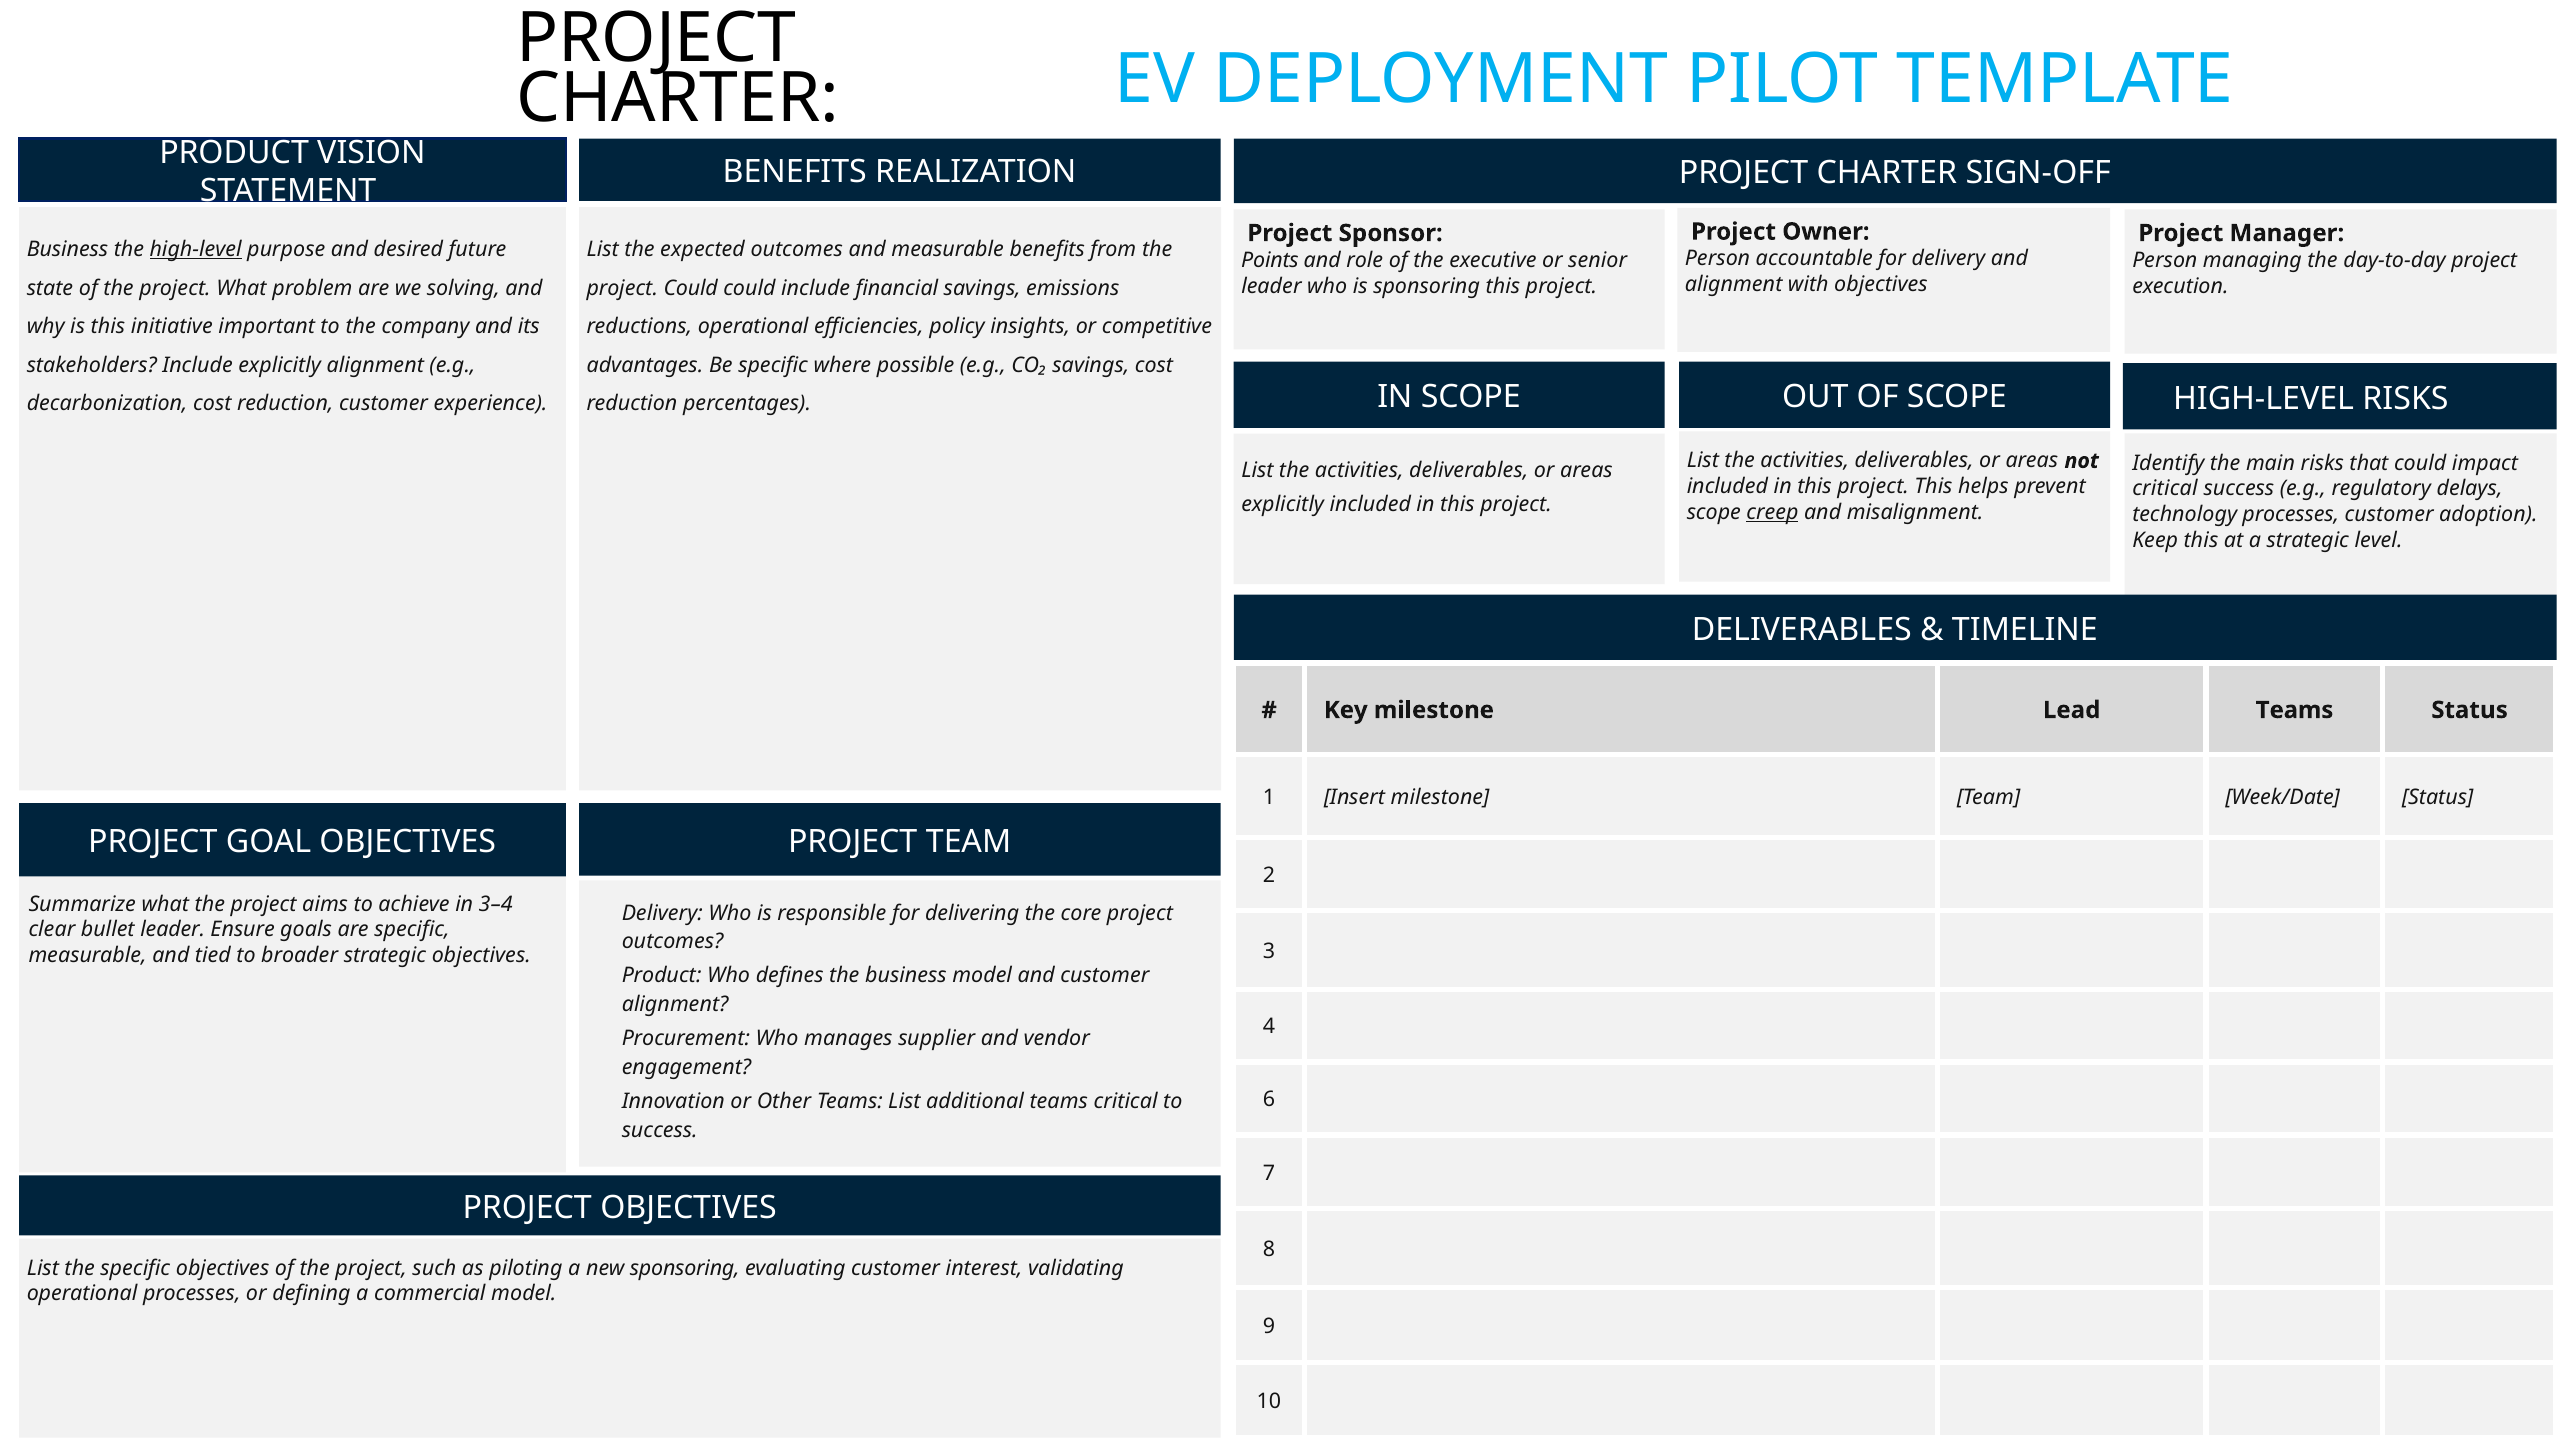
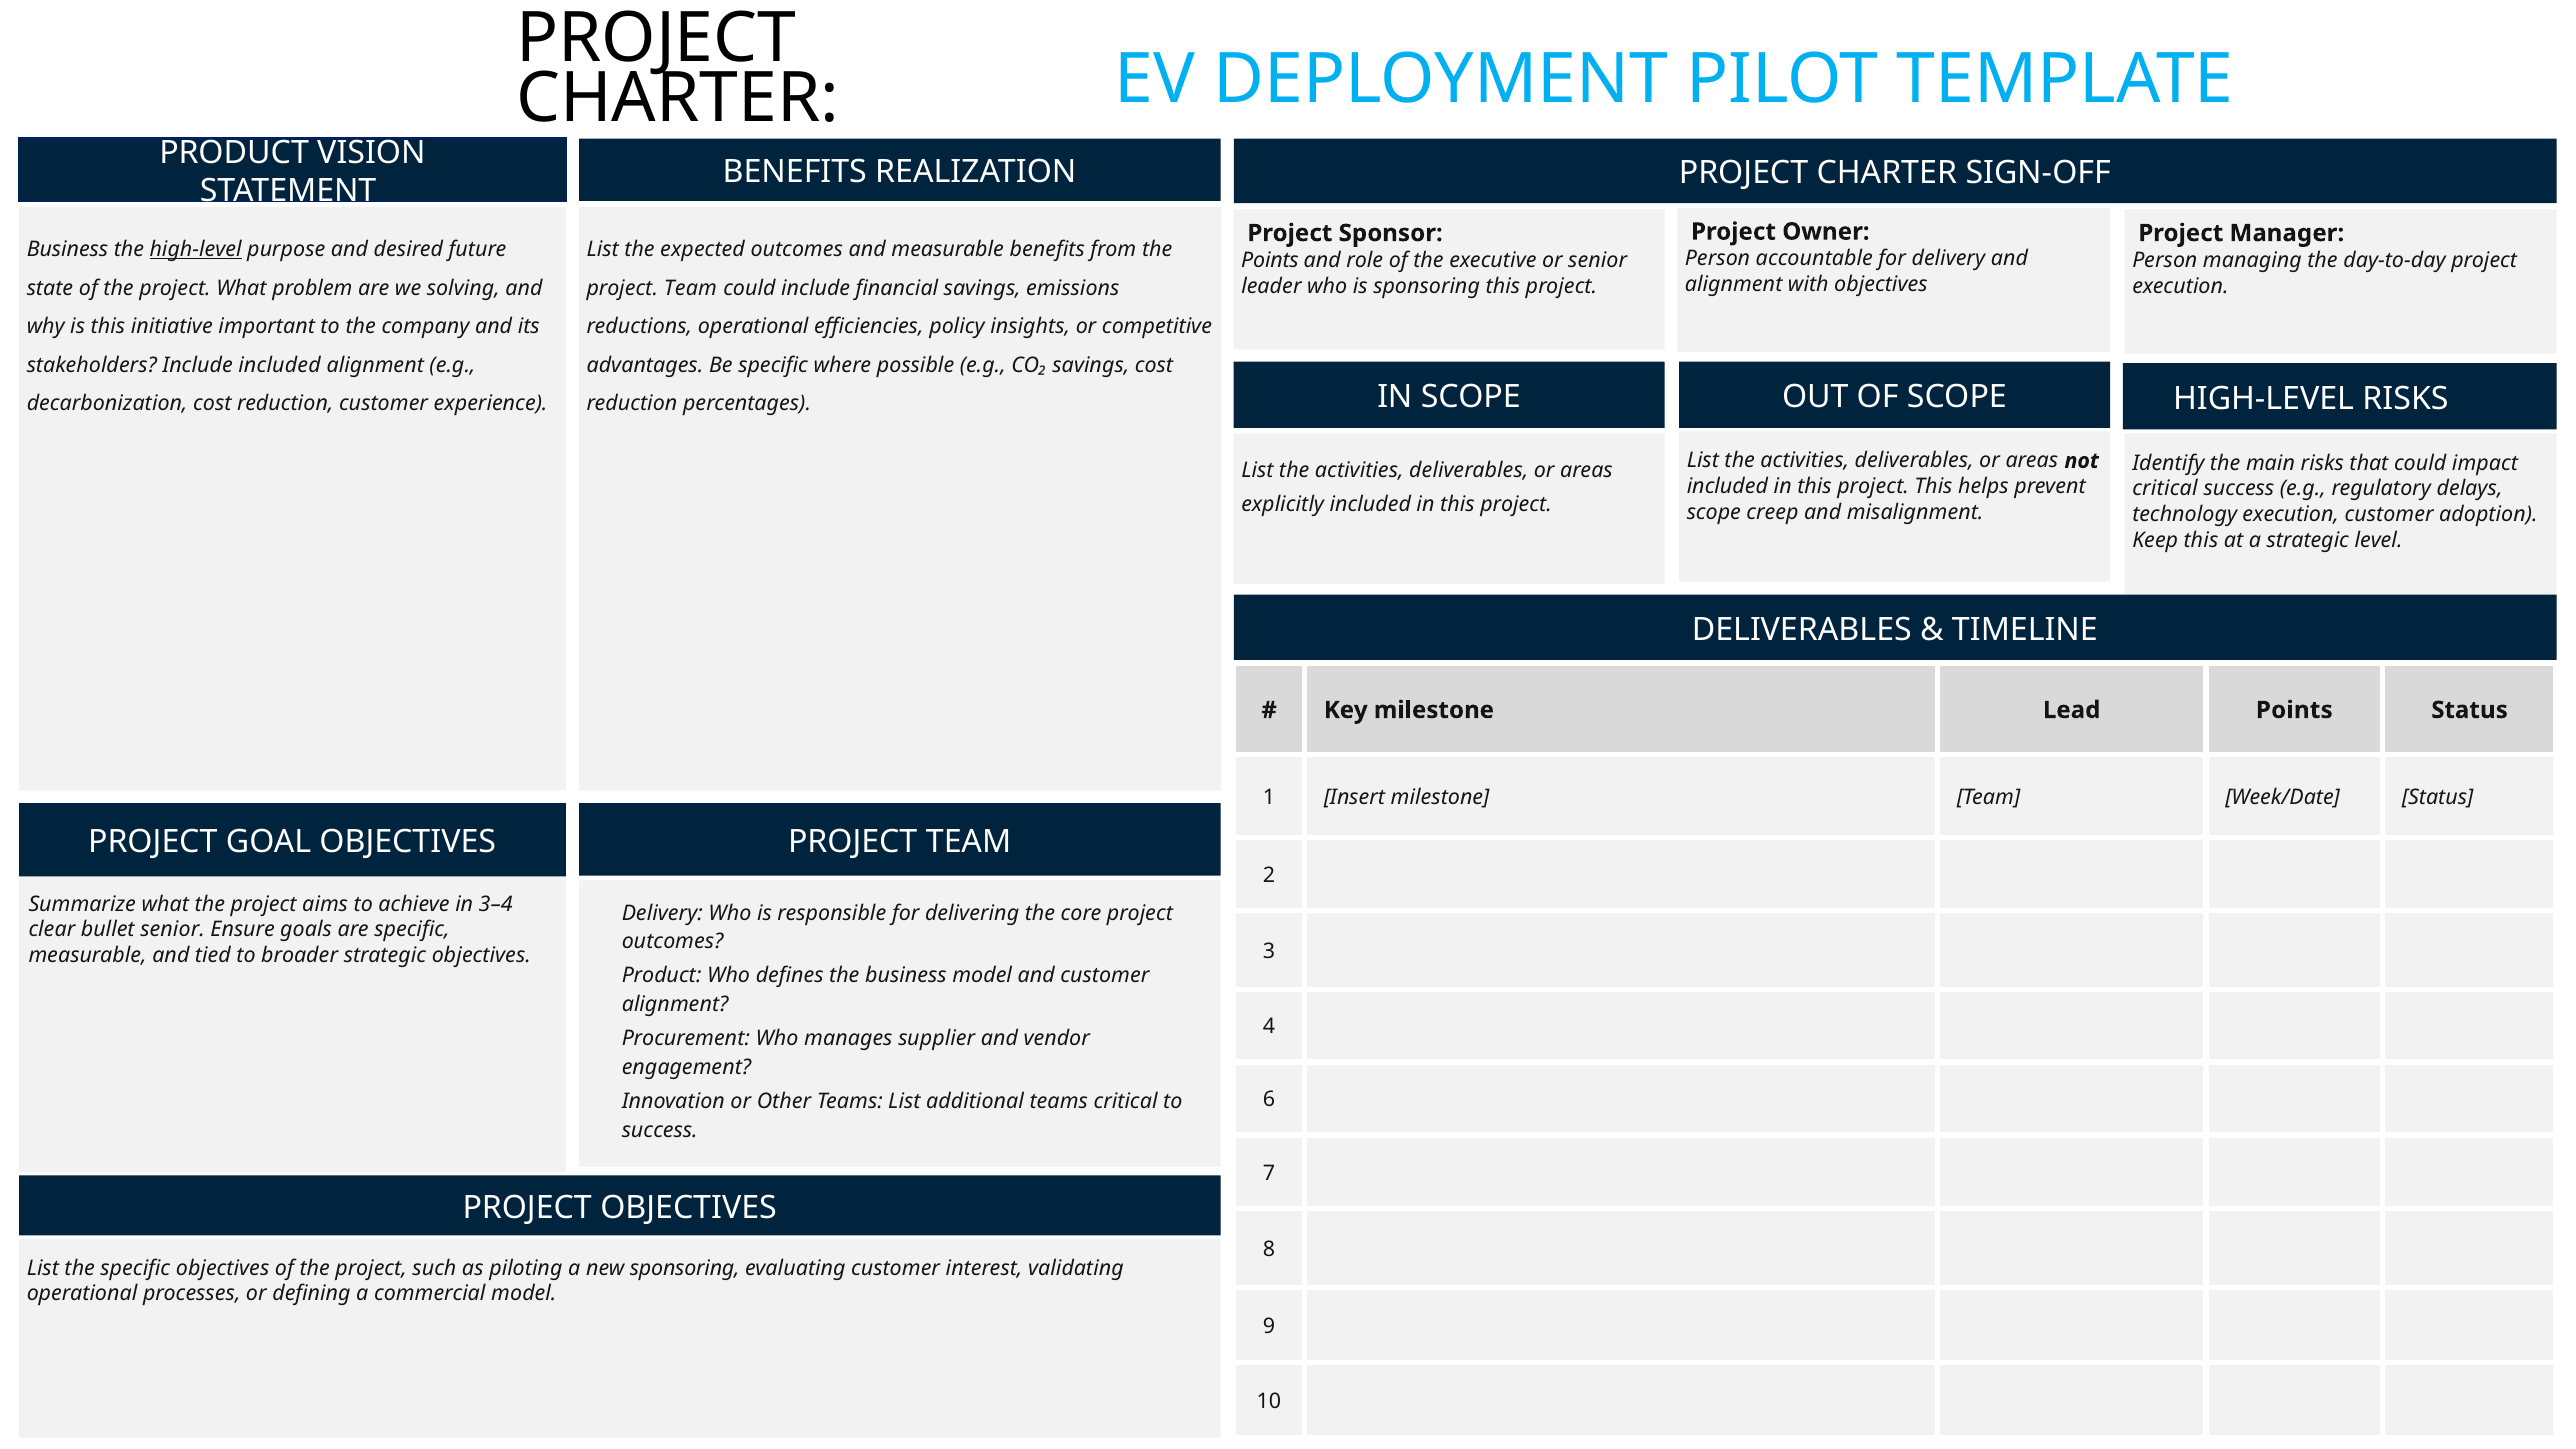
Could: Could -> Team (690, 288)
Include explicitly: explicitly -> included (280, 365)
creep underline: present -> none (1772, 512)
technology processes: processes -> execution (2291, 514)
Lead Teams: Teams -> Points (2294, 710)
bullet leader: leader -> senior (173, 930)
